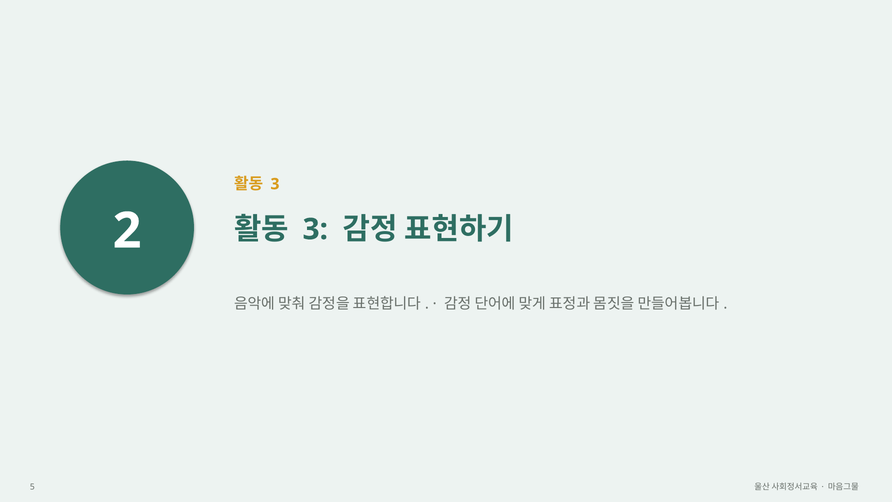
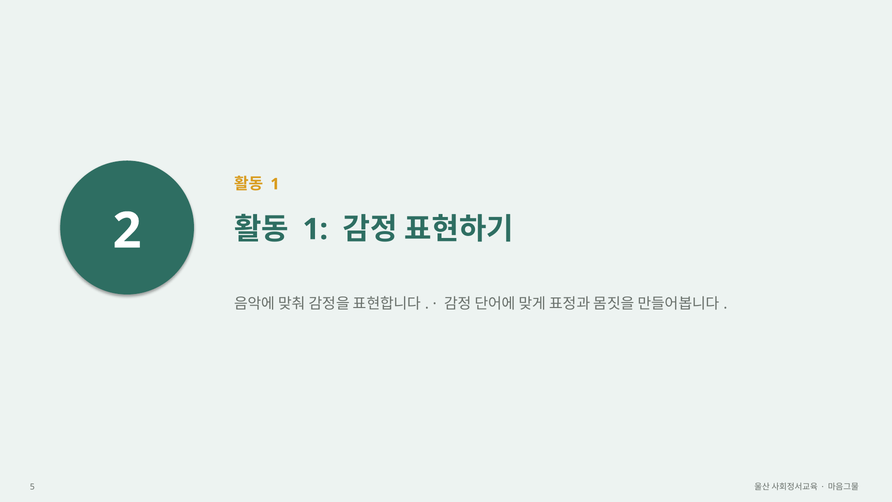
3: 3 -> 1 (275, 184)
3: 3 -> 1 (315, 229)
